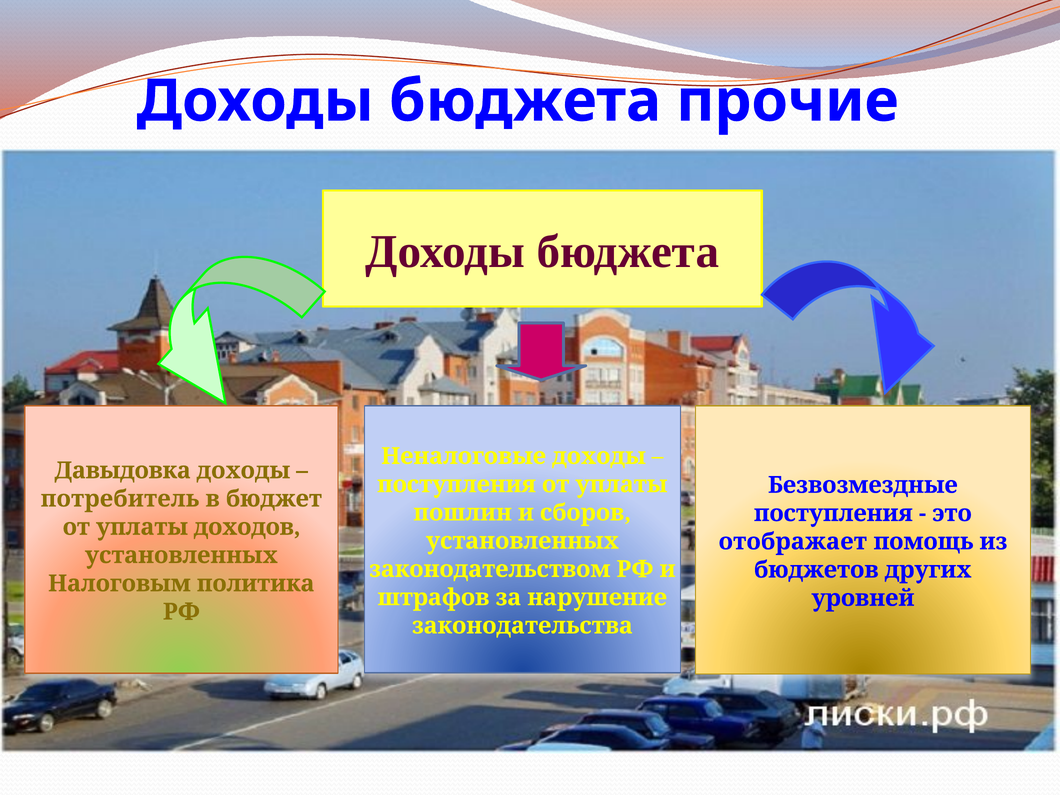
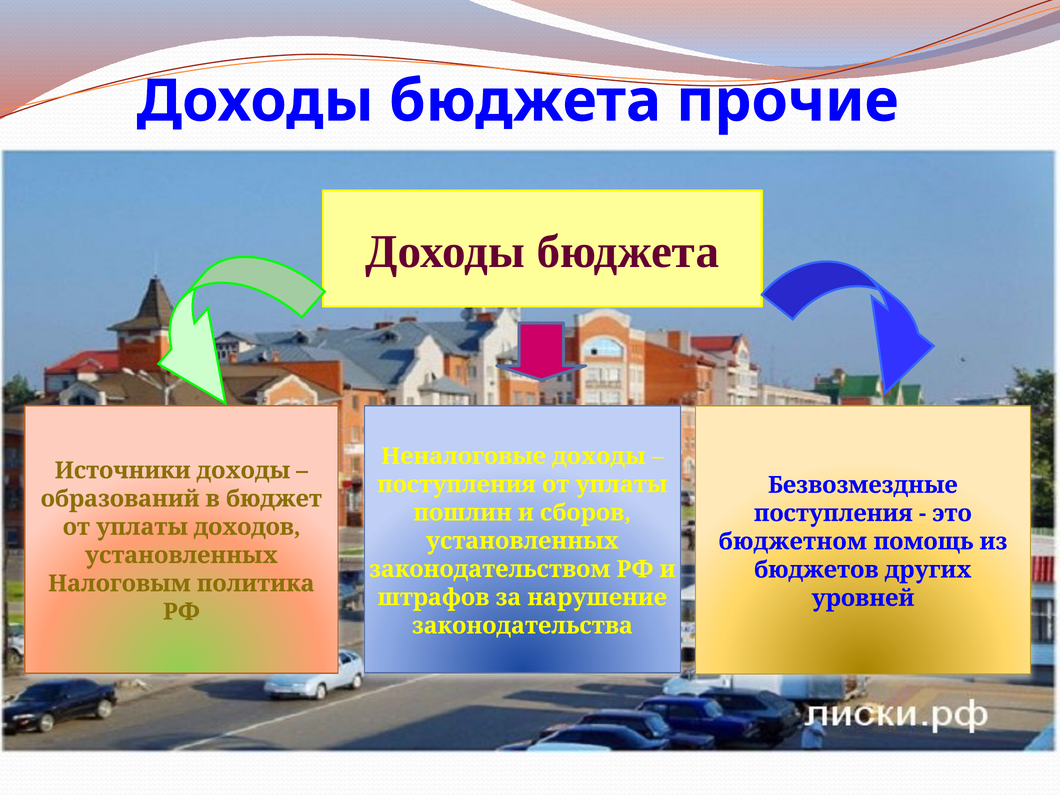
Давыдовка: Давыдовка -> Источники (123, 471)
потребитель: потребитель -> образований (120, 499)
отображает: отображает -> бюджетном (793, 542)
